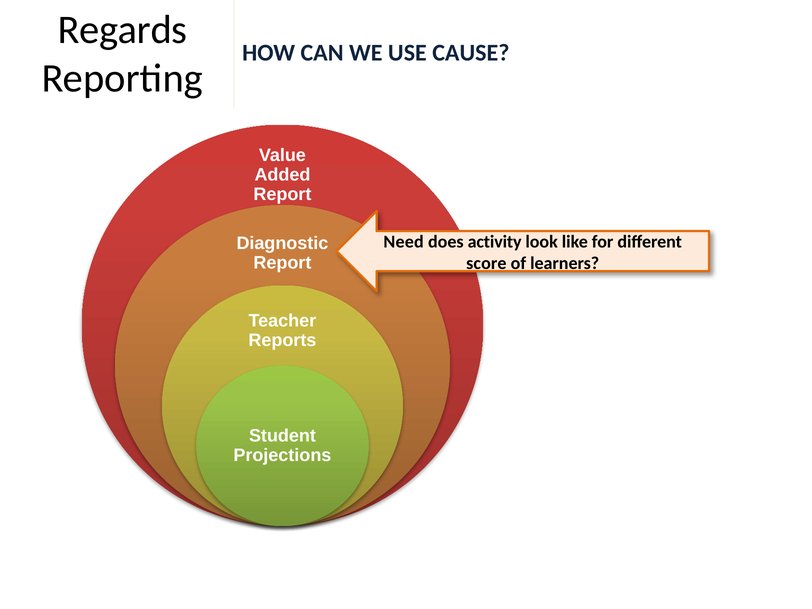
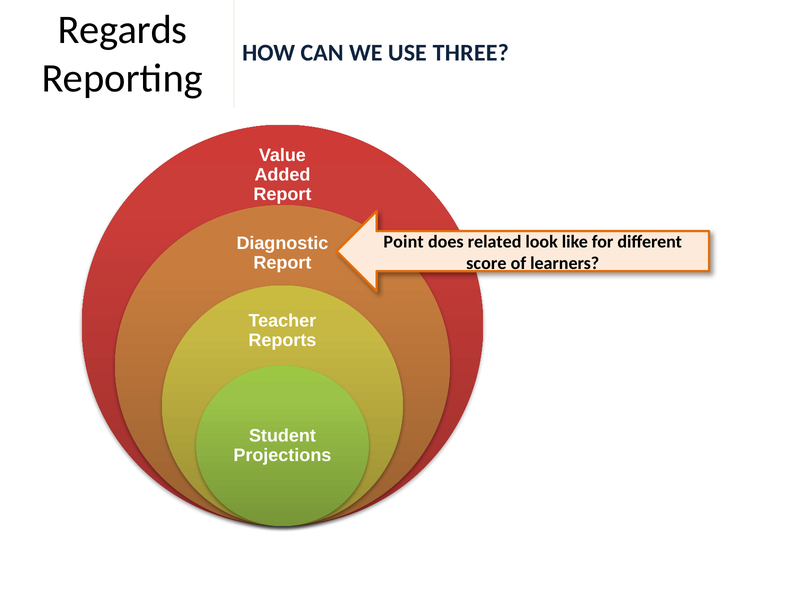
CAUSE: CAUSE -> THREE (471, 53)
Need: Need -> Point (404, 242)
activity: activity -> related (495, 242)
